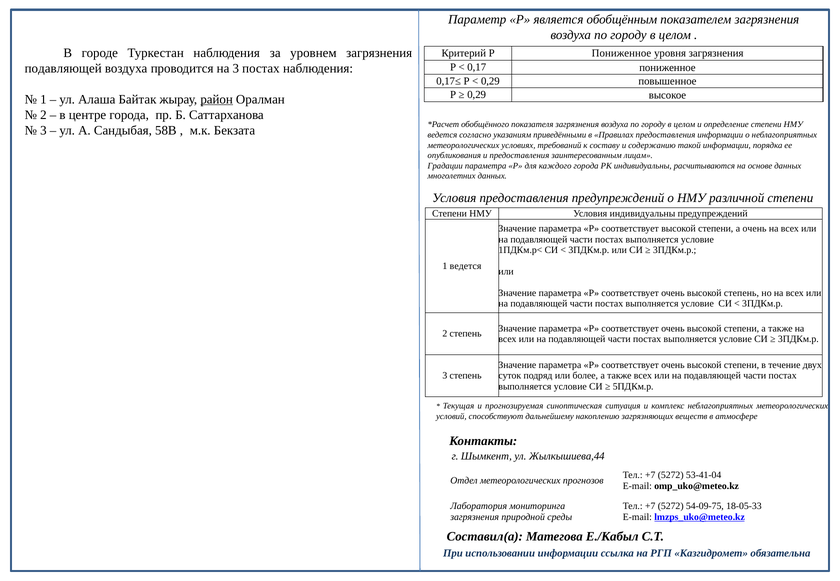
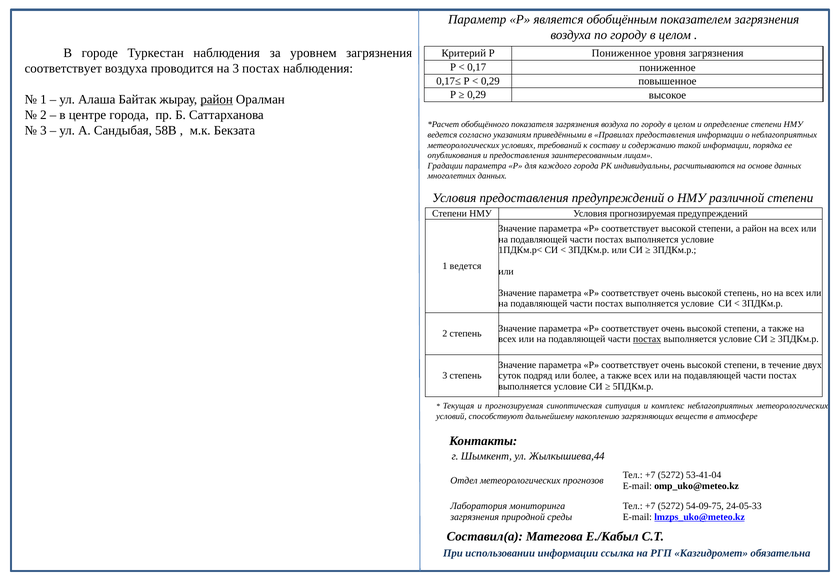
подавляющей: подавляющей -> соответствует (63, 68)
Условия индивидуальны: индивидуальны -> прогнозируемая (643, 214)
а очень: очень -> район (755, 229)
постах underline: none -> present (647, 339)
18-05-33: 18-05-33 -> 24-05-33 (744, 507)
